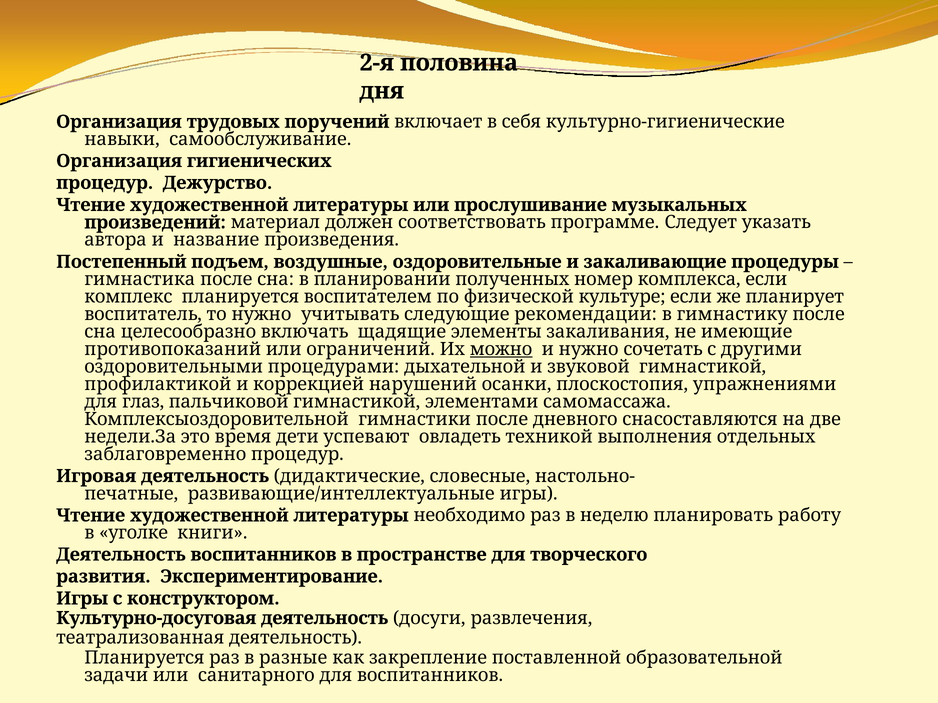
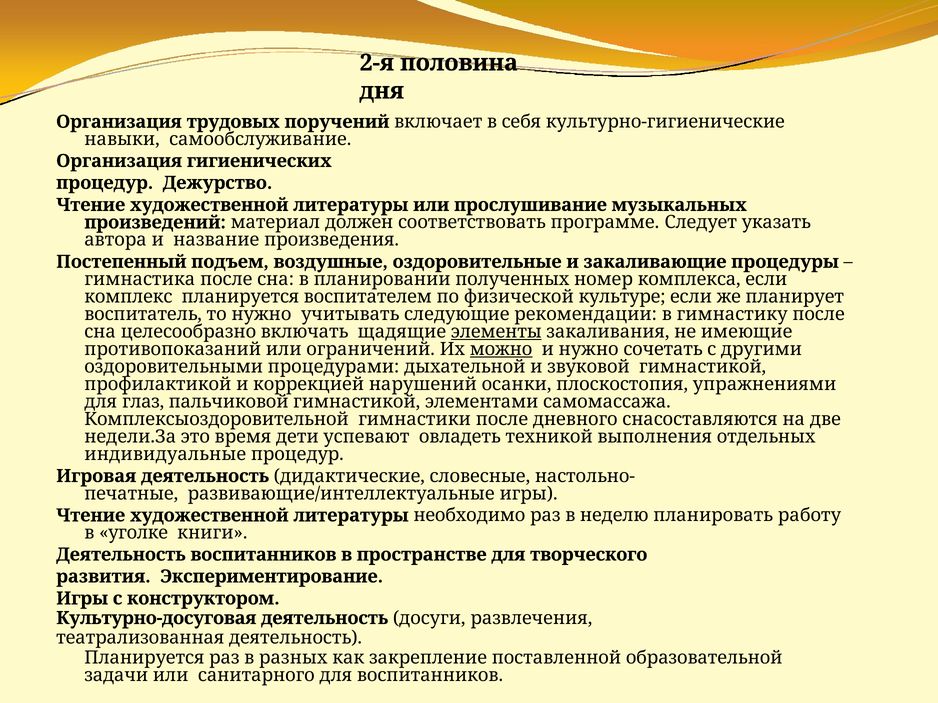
элементы underline: none -> present (496, 332)
заблаговременно: заблаговременно -> индивидуальные (165, 455)
разные: разные -> разных (293, 658)
